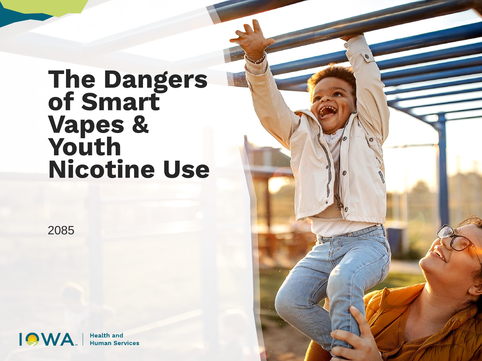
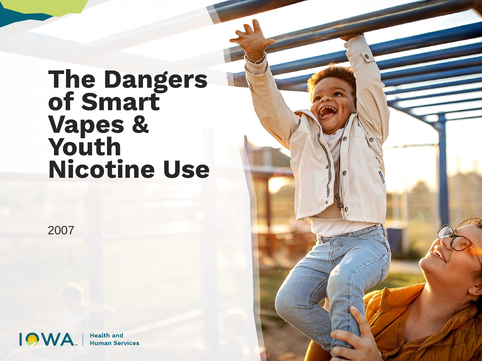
2085: 2085 -> 2007 (61, 231)
